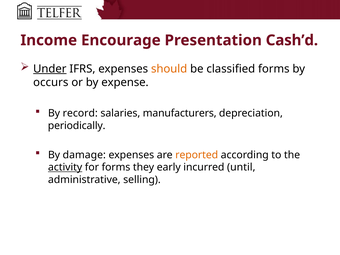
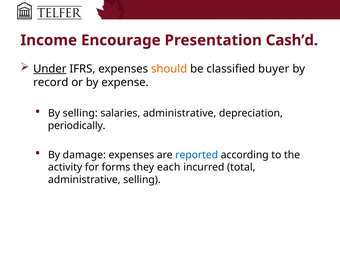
classified forms: forms -> buyer (274, 69)
occurs: occurs -> record (51, 82)
By record: record -> selling (80, 113)
salaries manufacturers: manufacturers -> administrative (180, 113)
reported colour: orange -> blue (197, 155)
activity underline: present -> none (65, 167)
early: early -> each (169, 167)
until: until -> total (241, 167)
